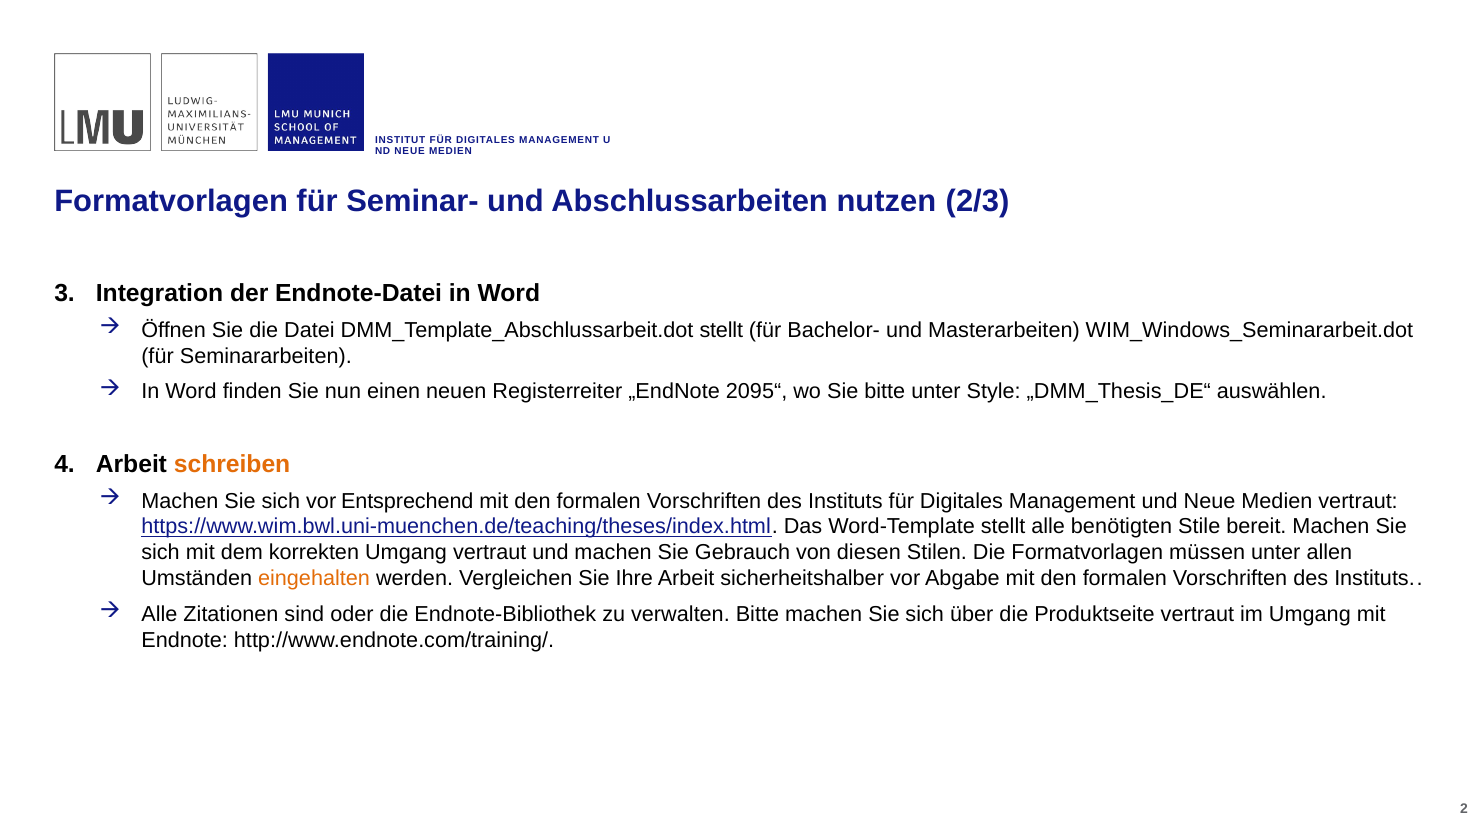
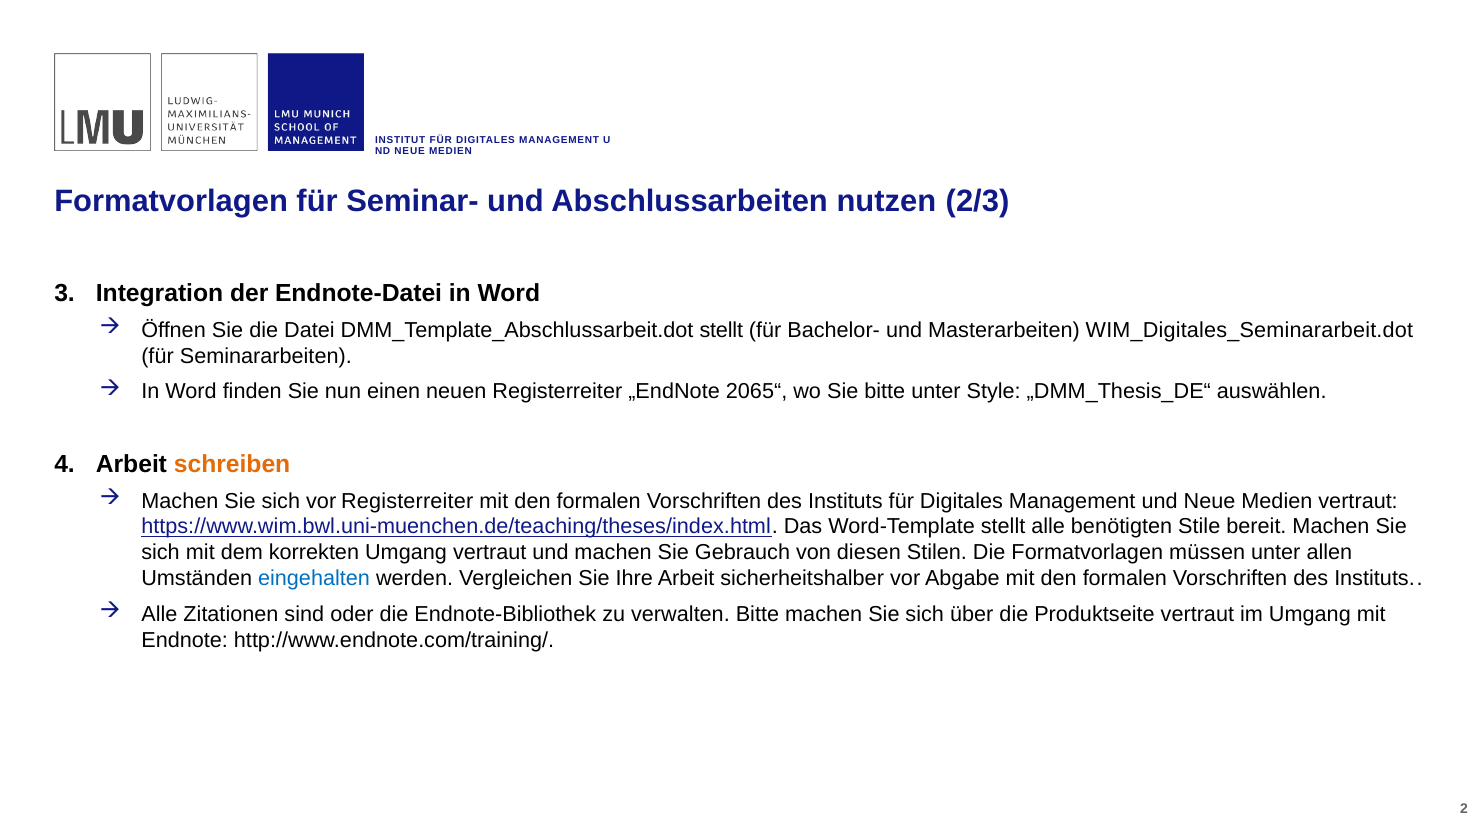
WIM_Windows_Seminararbeit.dot: WIM_Windows_Seminararbeit.dot -> WIM_Digitales_Seminararbeit.dot (1249, 330)
2095“: 2095“ -> 2065“ (757, 392)
vor Entsprechend: Entsprechend -> Registerreiter (407, 501)
eingehalten colour: orange -> blue (314, 579)
